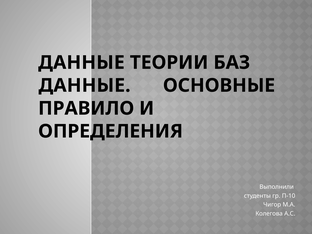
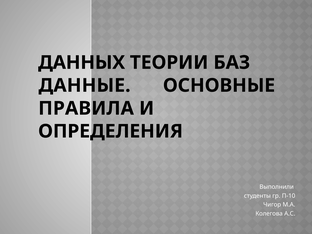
ДАННЫЕ: ДАННЫЕ -> ДАННЫХ (82, 63)
ПРАВИЛО: ПРАВИЛО -> ПРАВИЛА (86, 108)
